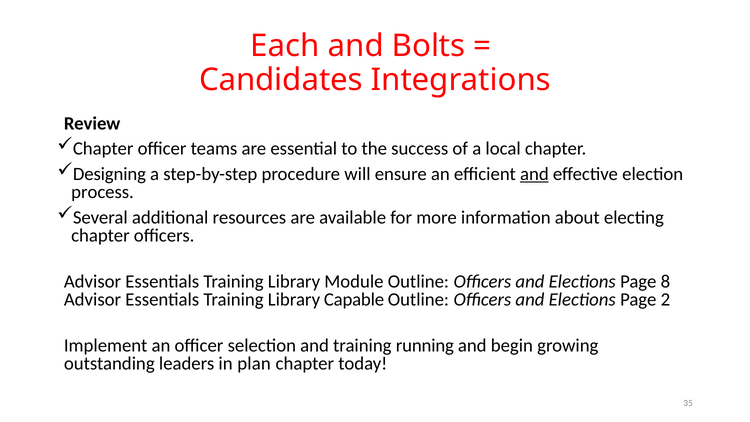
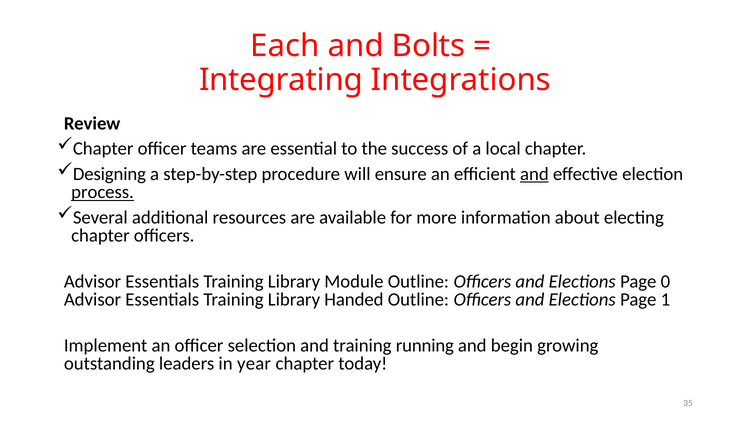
Candidates: Candidates -> Integrating (281, 80)
process underline: none -> present (103, 192)
8: 8 -> 0 (665, 281)
Capable: Capable -> Handed (354, 300)
2: 2 -> 1 (665, 300)
plan: plan -> year (254, 364)
